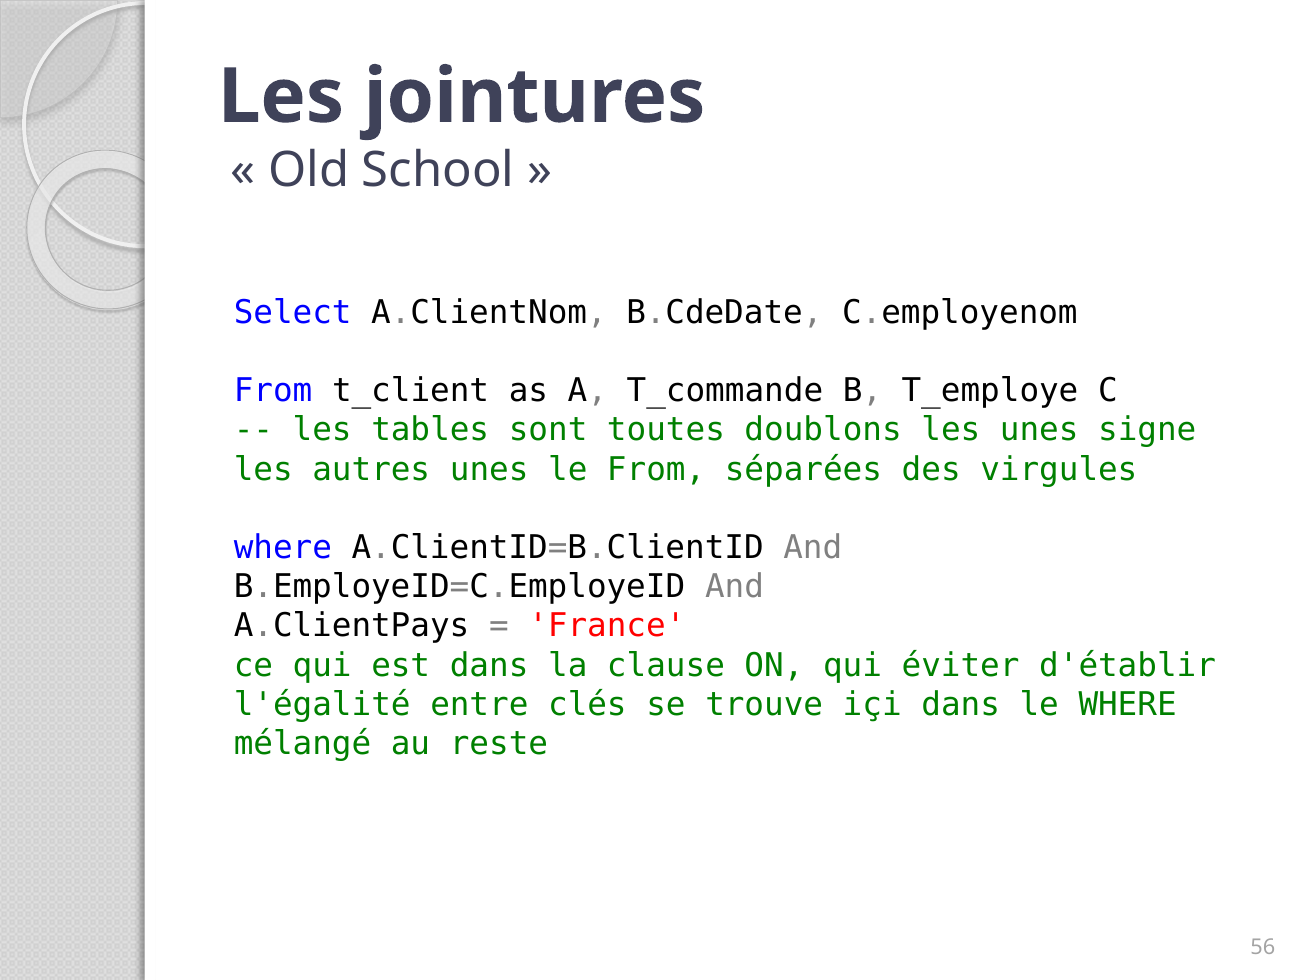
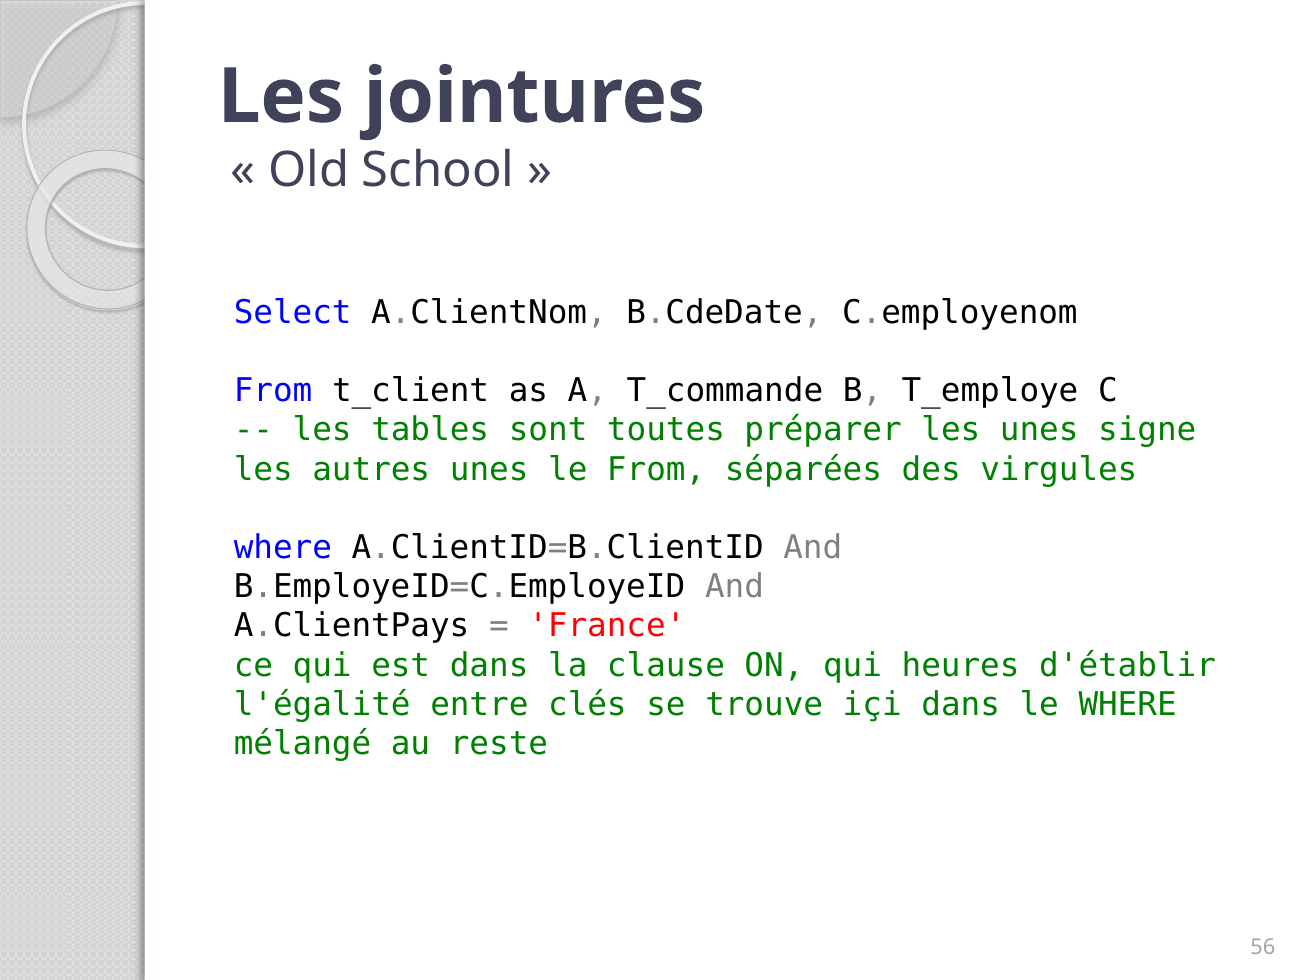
doublons: doublons -> préparer (823, 430)
éviter: éviter -> heures (961, 665)
